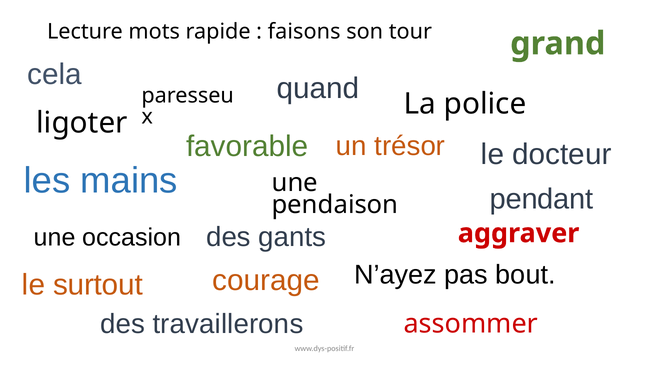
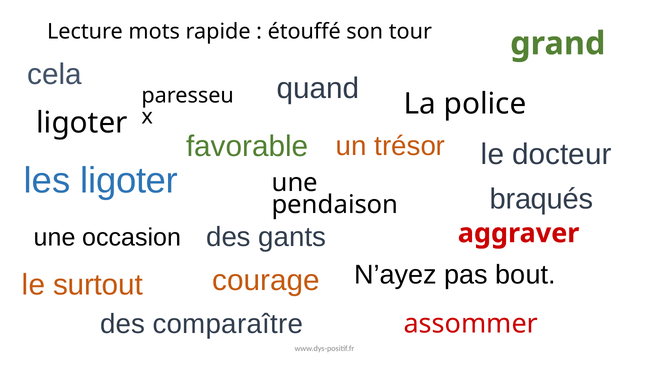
faisons: faisons -> étouffé (304, 31)
les mains: mains -> ligoter (129, 181)
pendant: pendant -> braqués (541, 199)
travaillerons: travaillerons -> comparaître (228, 324)
